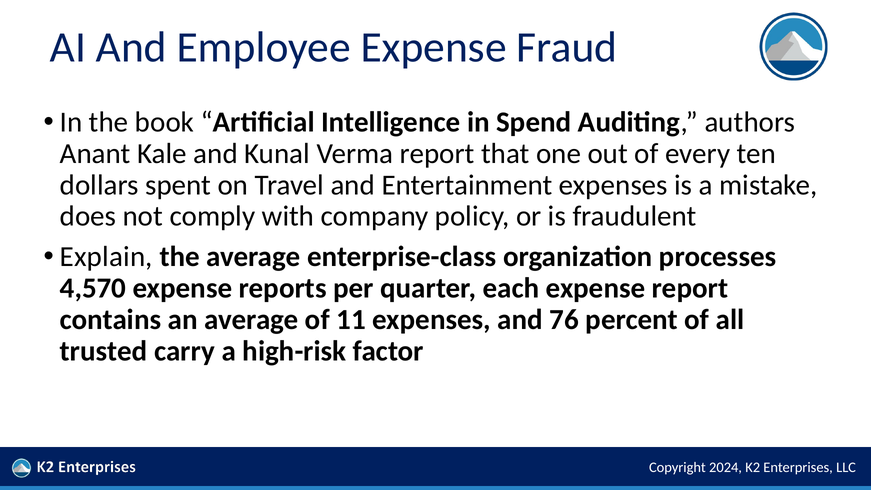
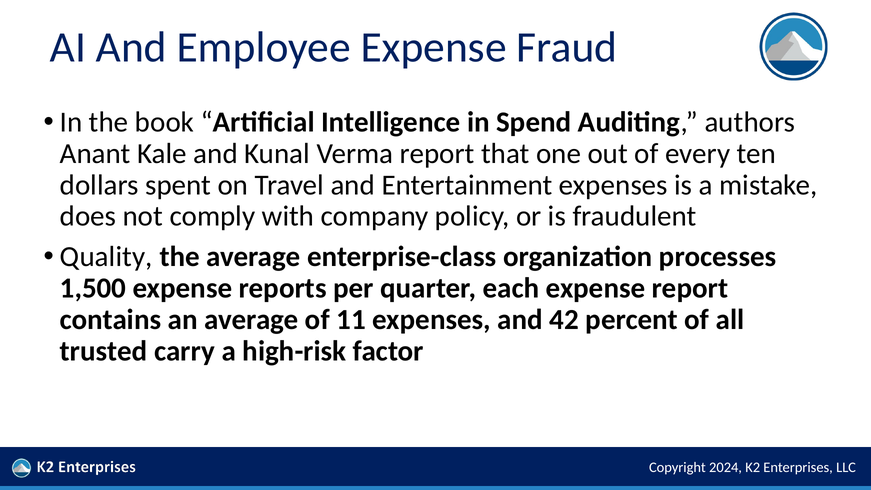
Explain: Explain -> Quality (106, 257)
4,570: 4,570 -> 1,500 (93, 288)
76: 76 -> 42 (564, 320)
